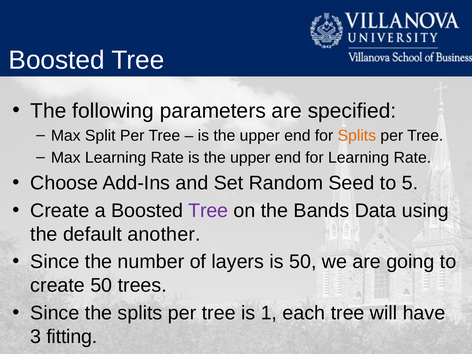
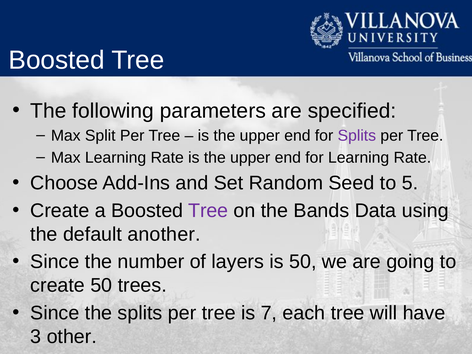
Splits colour: orange -> purple (357, 136)
1: 1 -> 7 (269, 313)
fitting: fitting -> other (72, 337)
